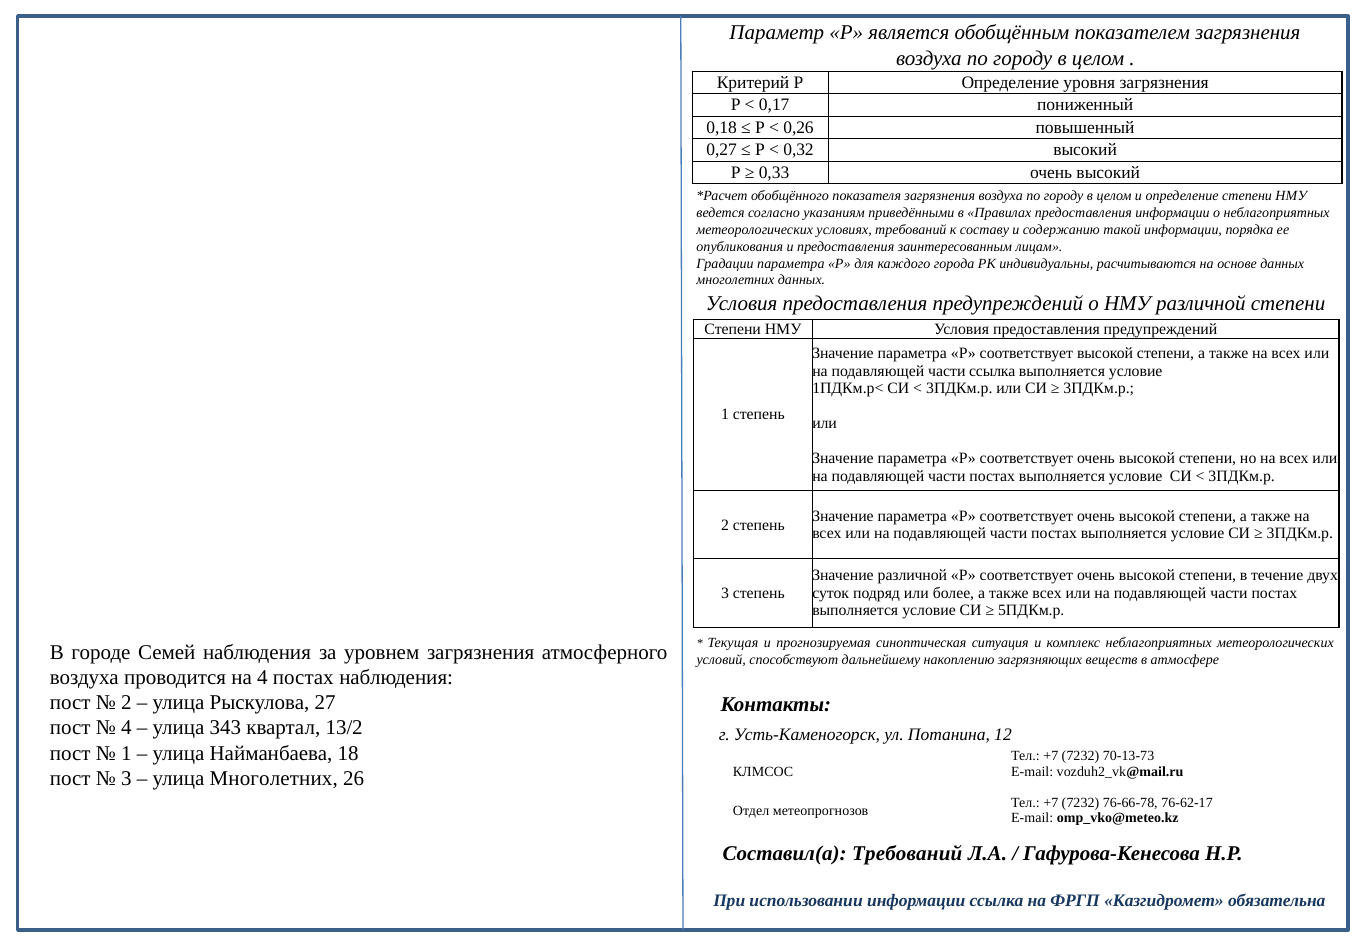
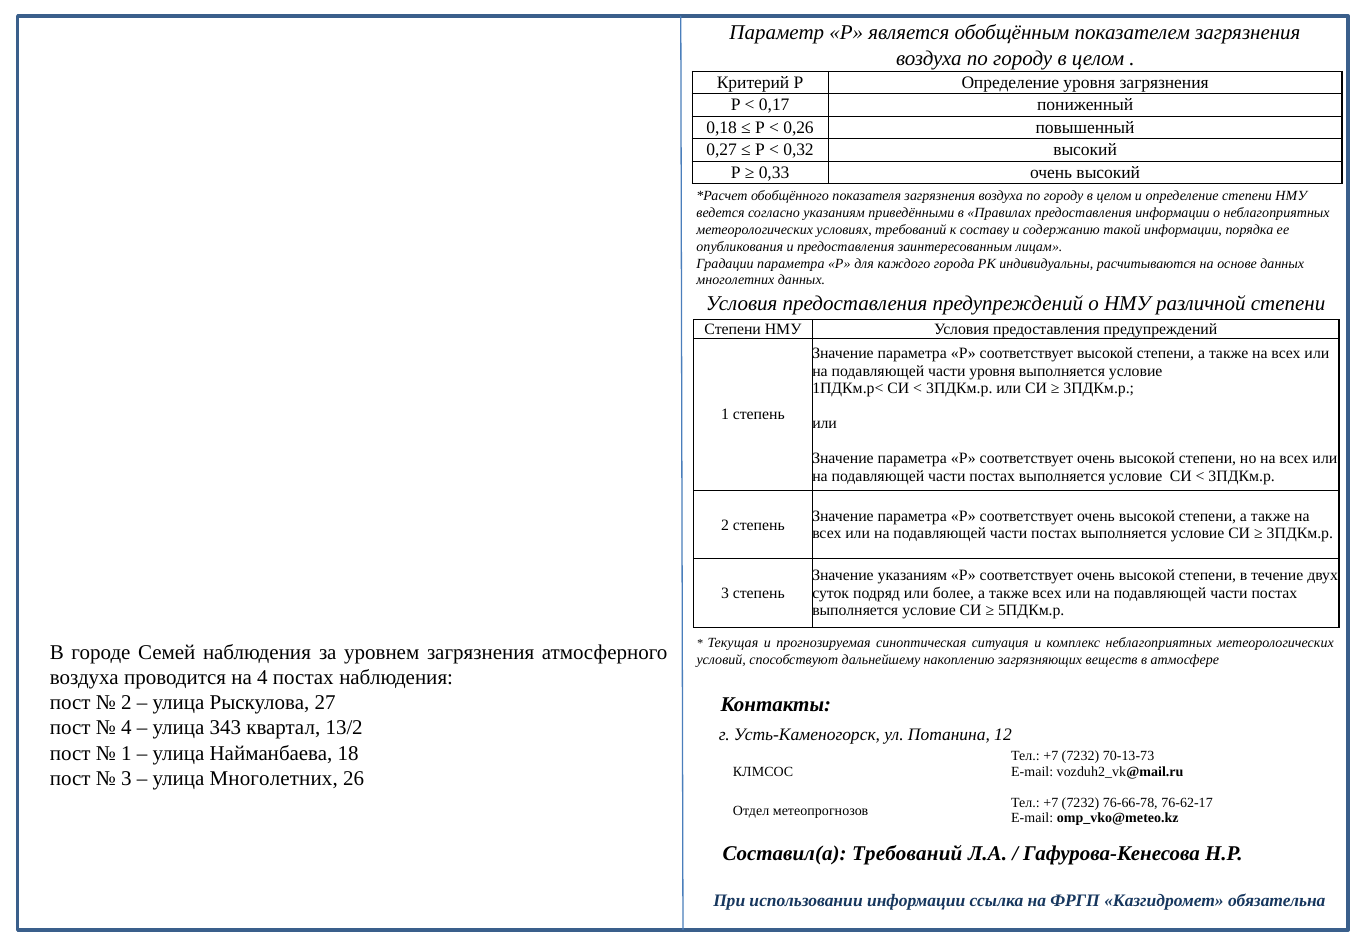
части ссылка: ссылка -> уровня (992, 371)
Значение различной: различной -> указаниям (912, 576)
